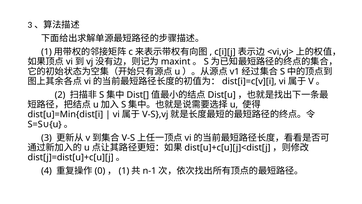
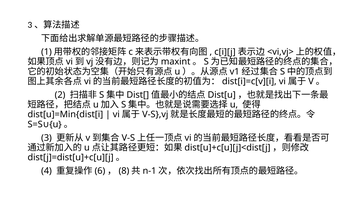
0: 0 -> 6 (100, 171)
1: 1 -> 8 (124, 171)
